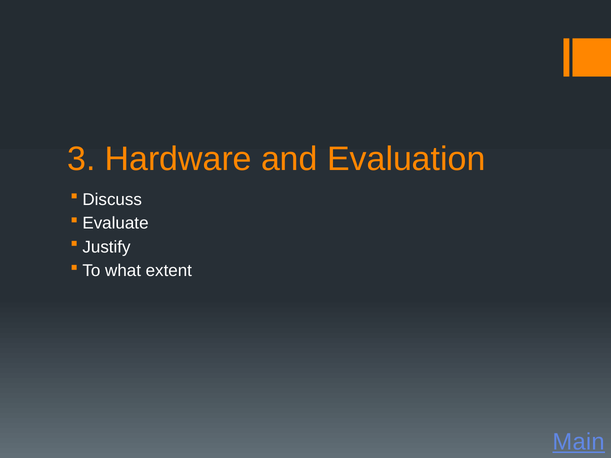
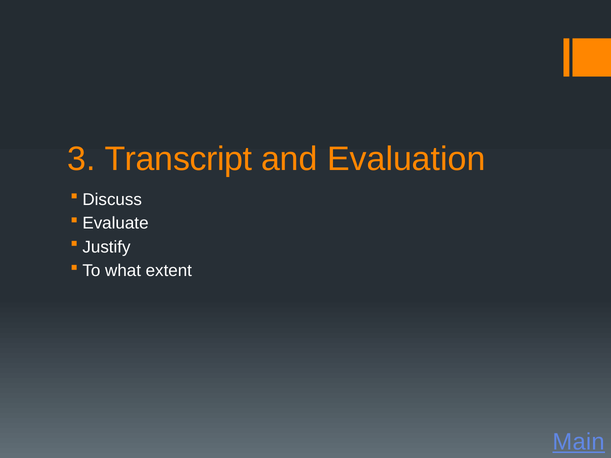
Hardware: Hardware -> Transcript (178, 159)
